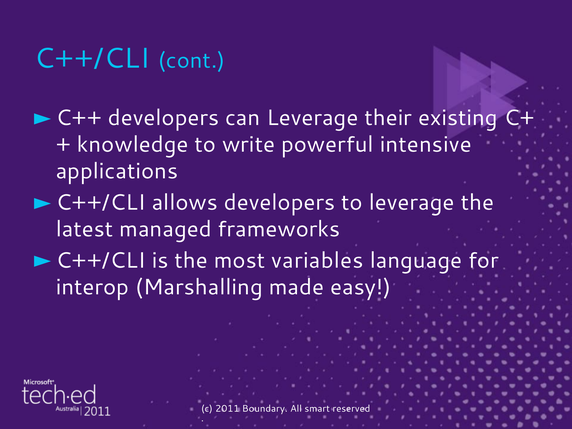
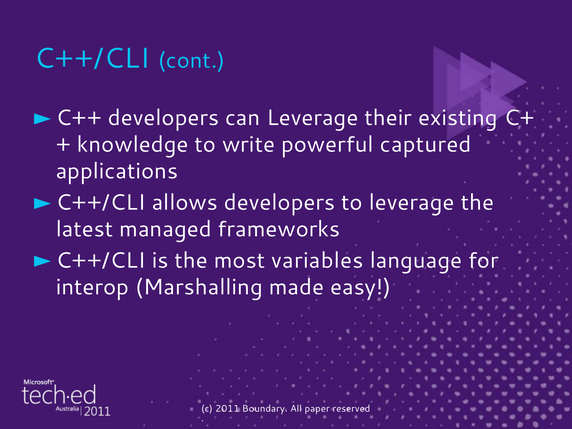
intensive: intensive -> captured (426, 145)
smart: smart -> paper (317, 409)
